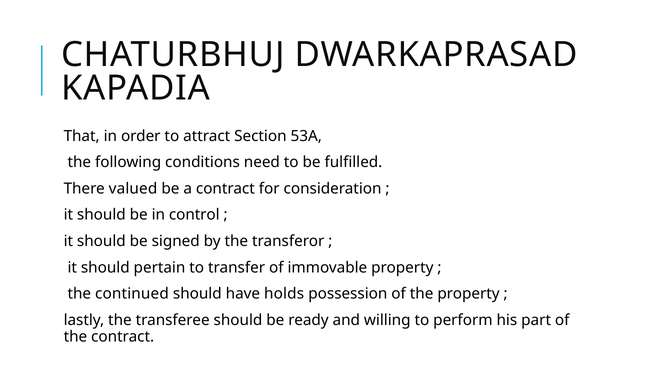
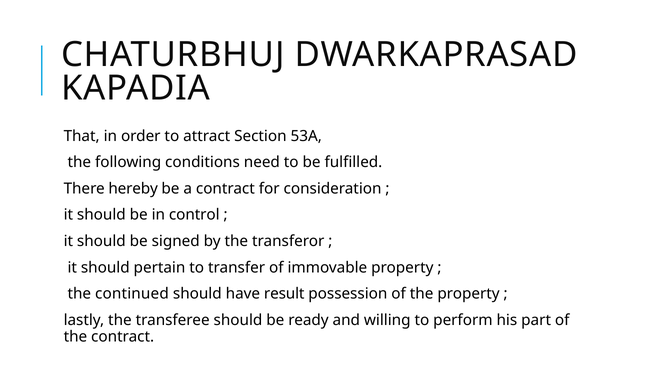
valued: valued -> hereby (133, 188)
holds: holds -> result (284, 294)
